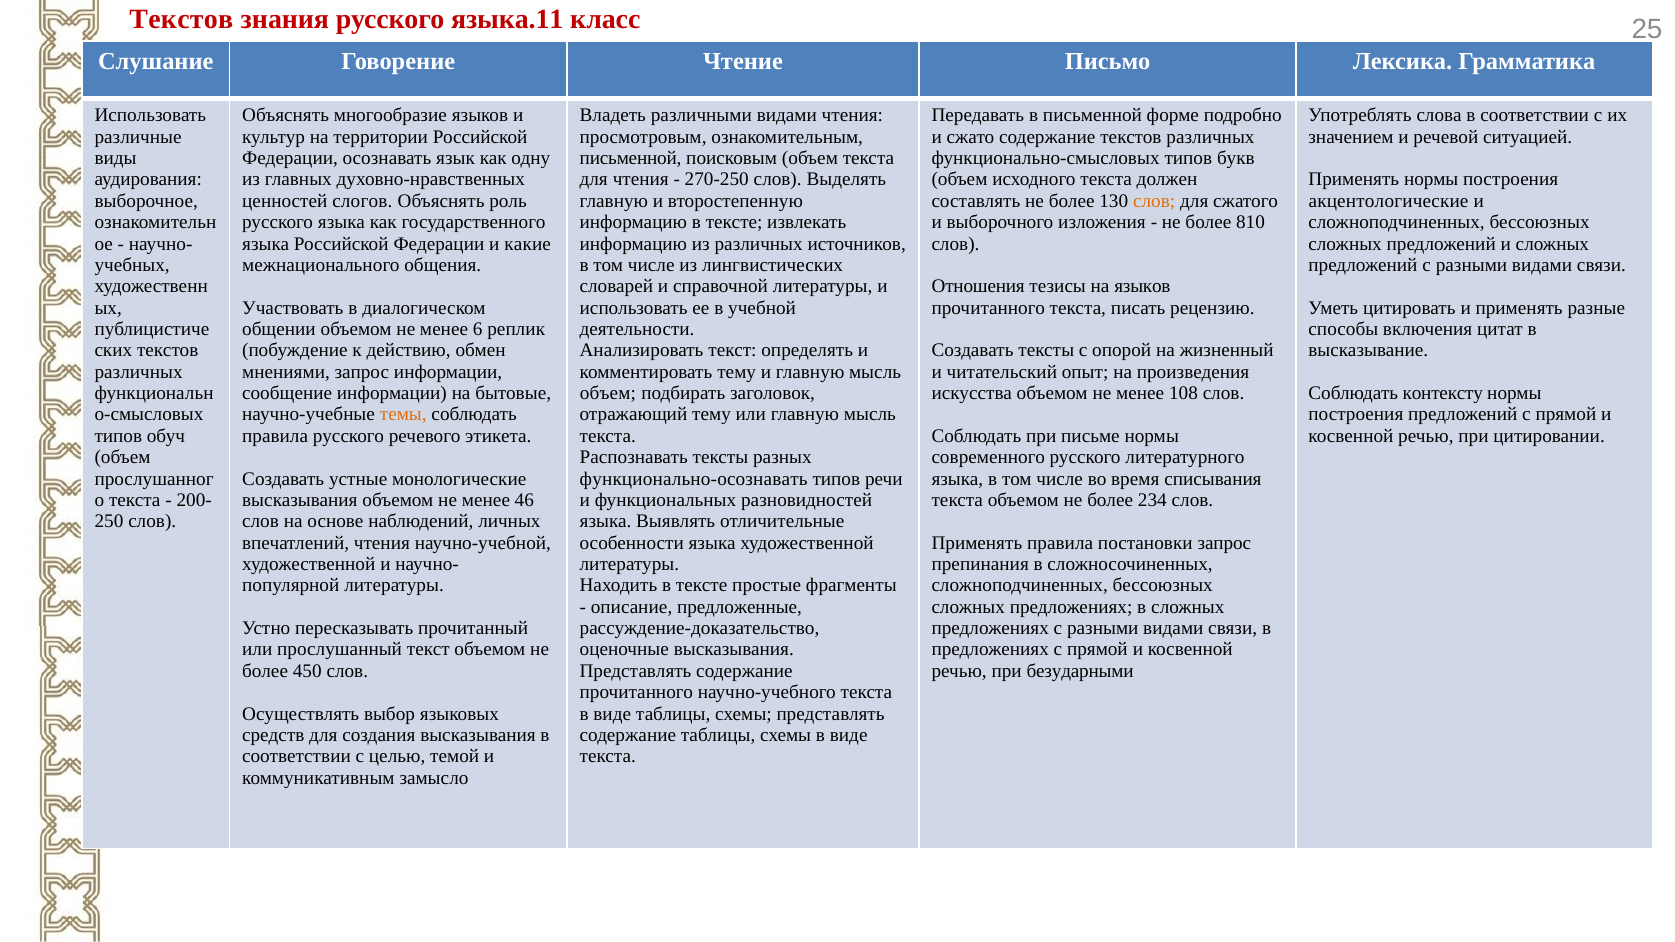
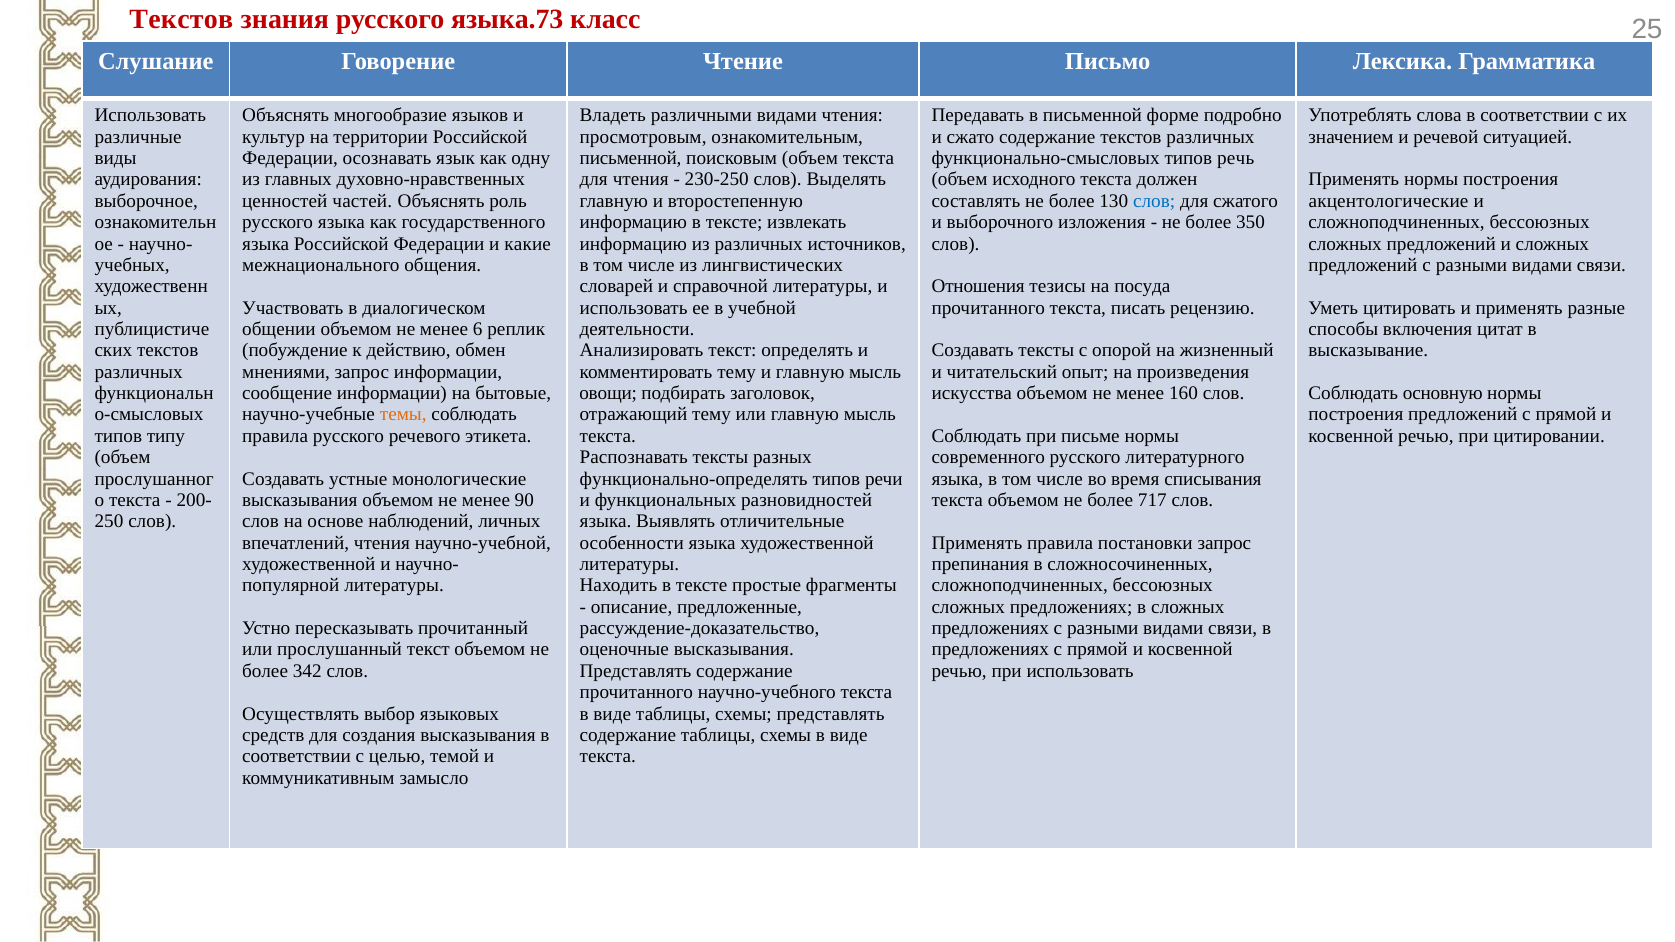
языка.11: языка.11 -> языка.73 (507, 19)
букв: букв -> речь (1236, 158)
270-250: 270-250 -> 230-250 (717, 180)
слогов: слогов -> частей (362, 201)
слов colour: orange -> blue (1154, 201)
810: 810 -> 350 (1250, 222)
на языков: языков -> посуда (1142, 287)
объем: объем -> овощи (608, 393)
108: 108 -> 160 (1183, 393)
контексту: контексту -> основную (1443, 393)
обуч: обуч -> типу (166, 436)
функционально-осознавать: функционально-осознавать -> функционально-определять (694, 479)
46: 46 -> 90 (524, 500)
234: 234 -> 717 (1152, 500)
450: 450 -> 342 (307, 671)
при безударными: безударными -> использовать (1080, 671)
